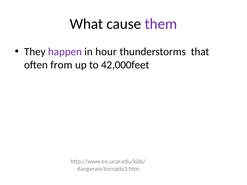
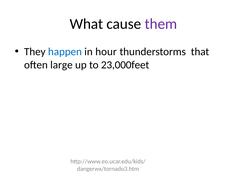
happen colour: purple -> blue (65, 52)
from: from -> large (61, 65)
42,000feet: 42,000feet -> 23,000feet (125, 65)
